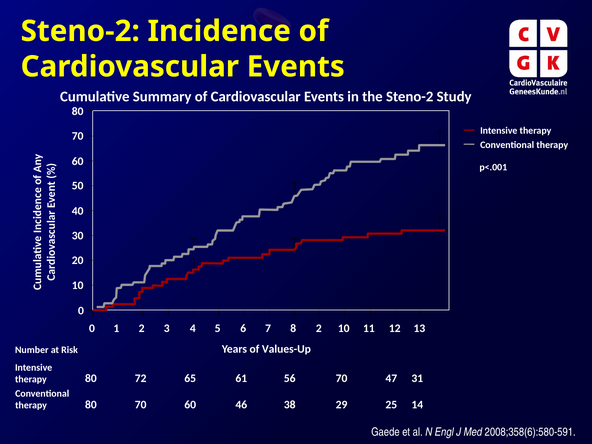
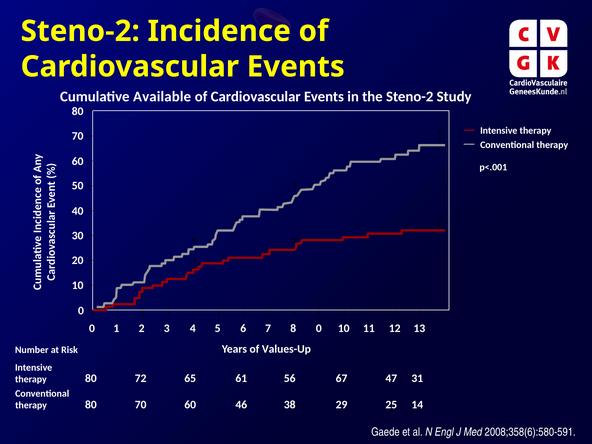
Summary: Summary -> Available (162, 97)
8 2: 2 -> 0 (319, 328)
56 70: 70 -> 67 (342, 379)
